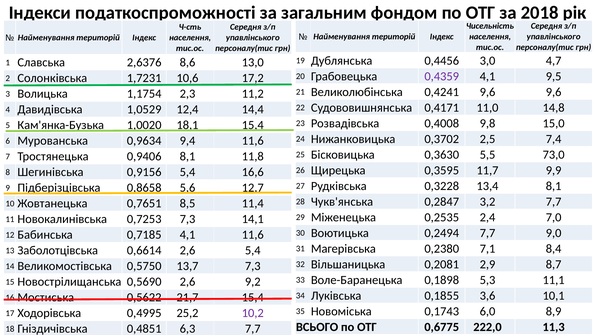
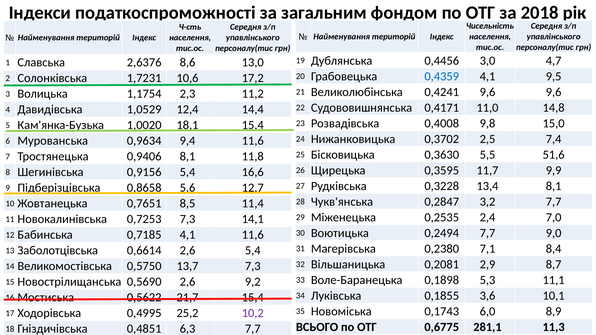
0,4359 colour: purple -> blue (442, 76)
73,0: 73,0 -> 51,6 (554, 155)
222,0: 222,0 -> 281,1 (487, 327)
